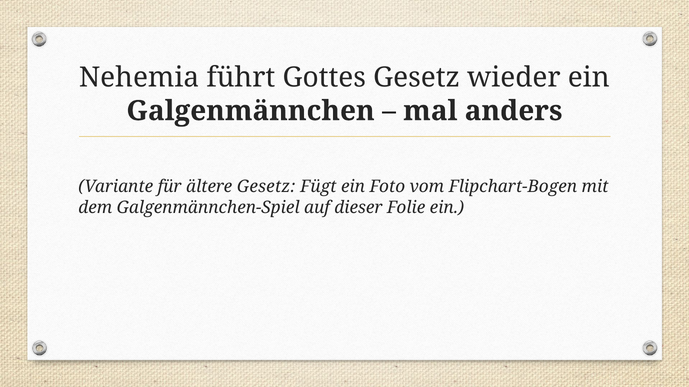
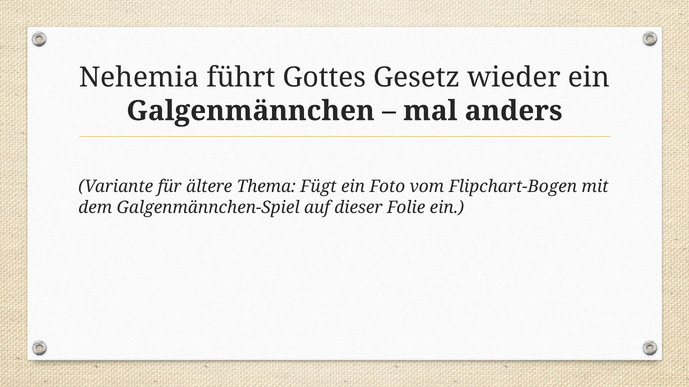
ältere Gesetz: Gesetz -> Thema (266, 187)
